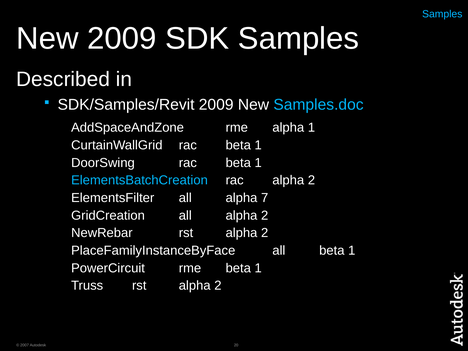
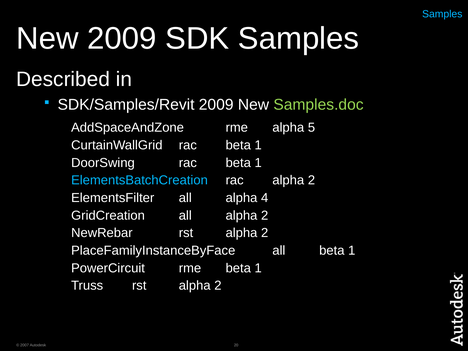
Samples.doc colour: light blue -> light green (318, 105)
alpha 1: 1 -> 5 (311, 128)
7: 7 -> 4 (265, 198)
